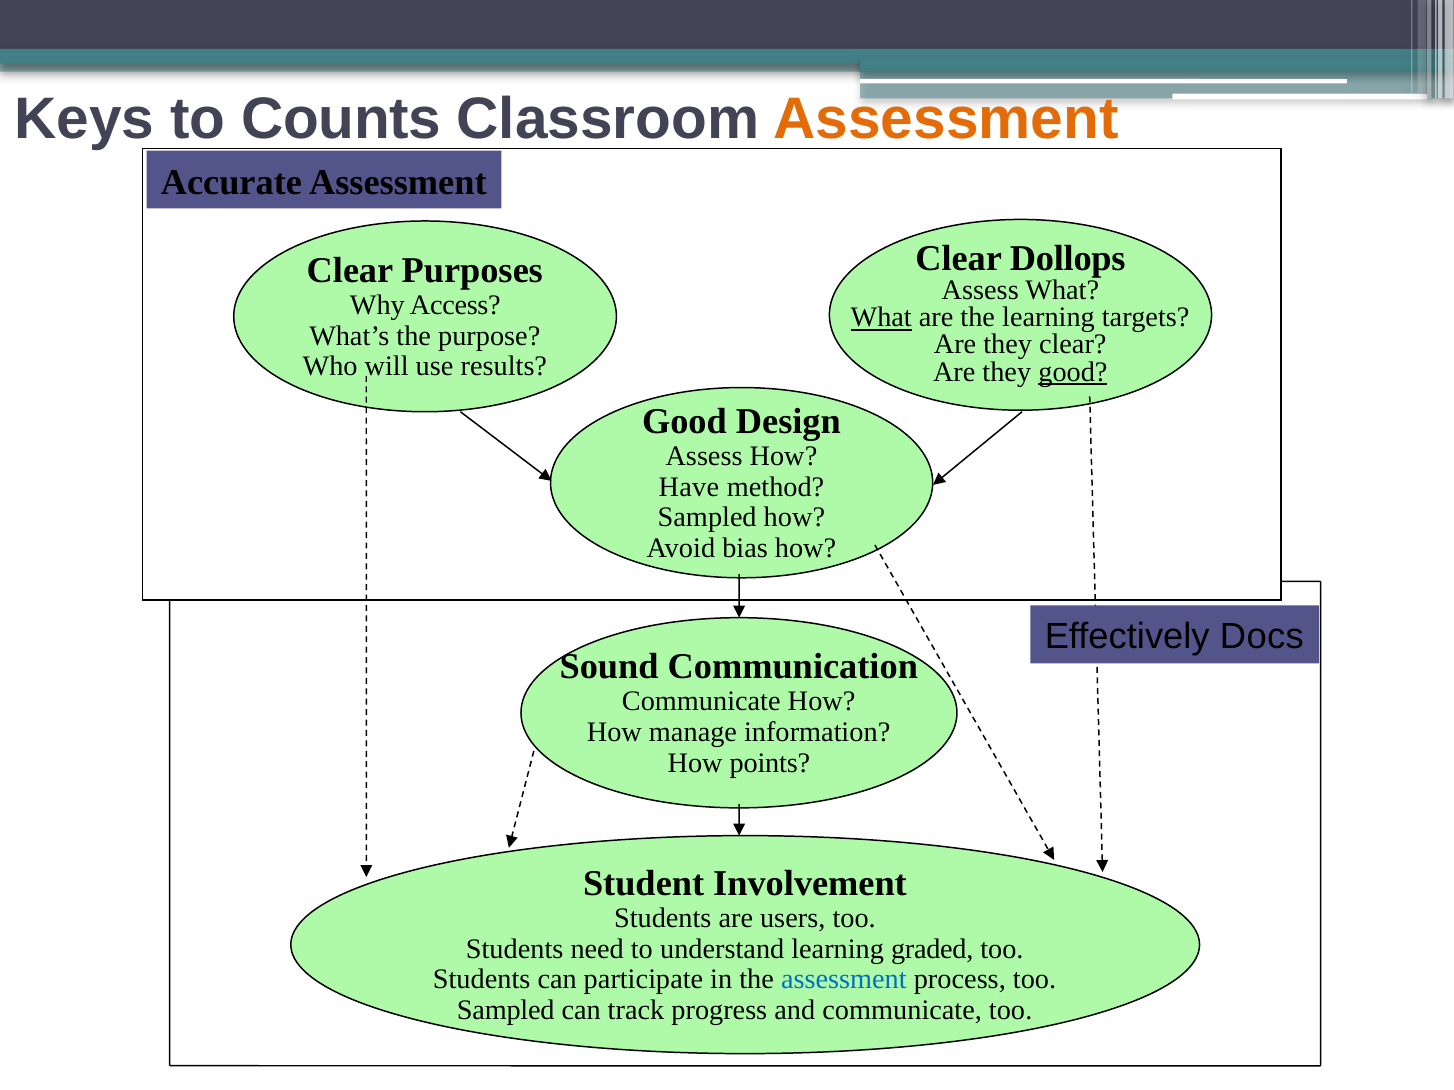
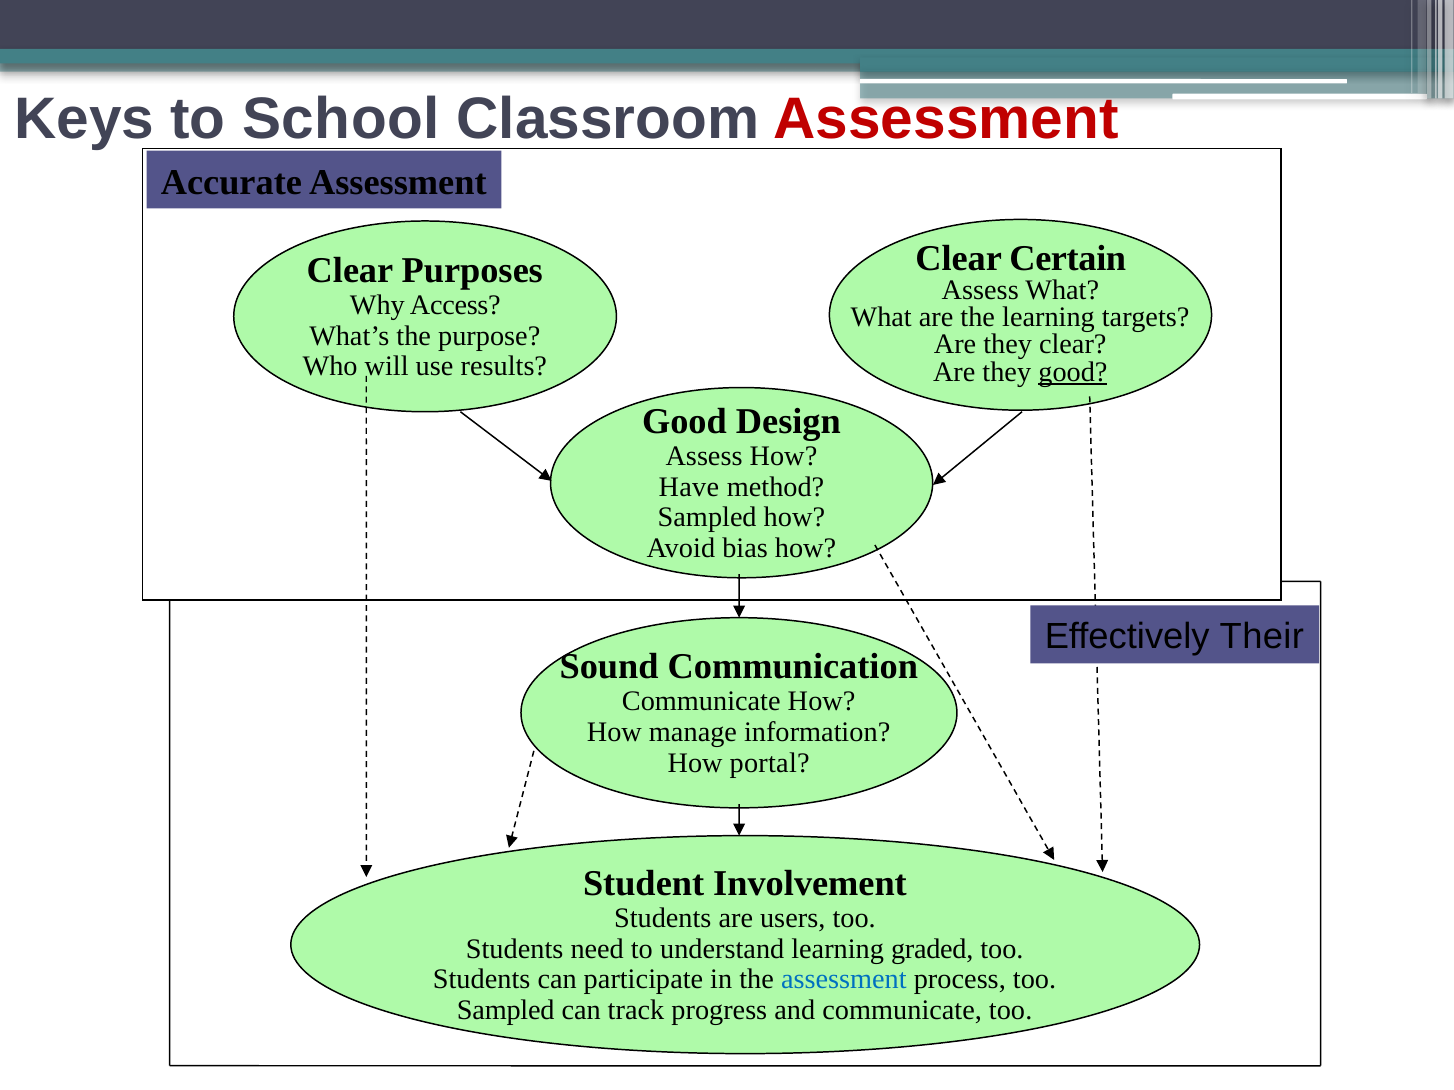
Counts: Counts -> School (341, 119)
Assessment colour: orange -> red (946, 119)
Dollops: Dollops -> Certain (1068, 259)
What underline: present -> none (881, 318)
Docs: Docs -> Their (1262, 637)
points: points -> portal (770, 763)
